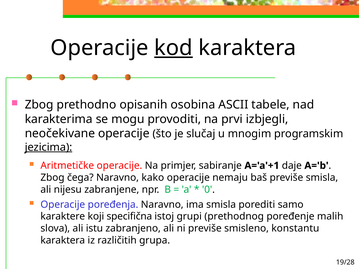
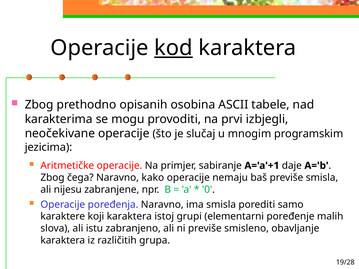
jezicima underline: present -> none (49, 147)
koji specifična: specifična -> karaktera (129, 217)
prethodnog: prethodnog -> elementarni (234, 217)
konstantu: konstantu -> obavljanje (295, 229)
